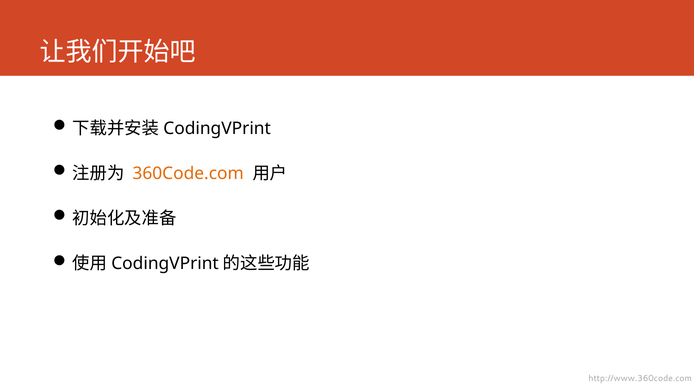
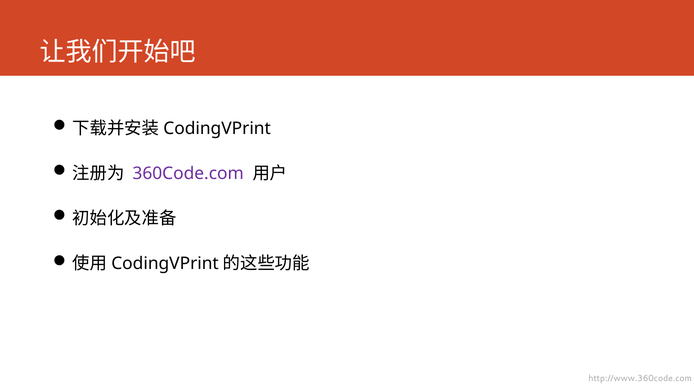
360Code.com colour: orange -> purple (188, 174)
